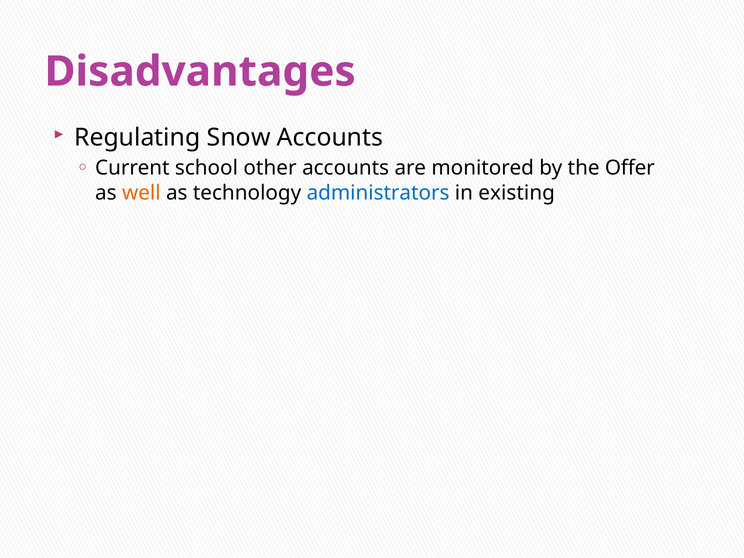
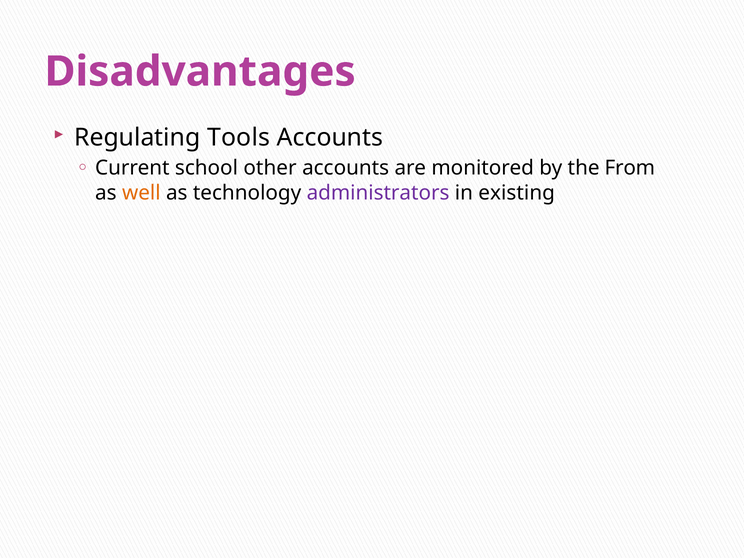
Snow: Snow -> Tools (239, 138)
Offer: Offer -> From (630, 168)
administrators colour: blue -> purple (378, 193)
